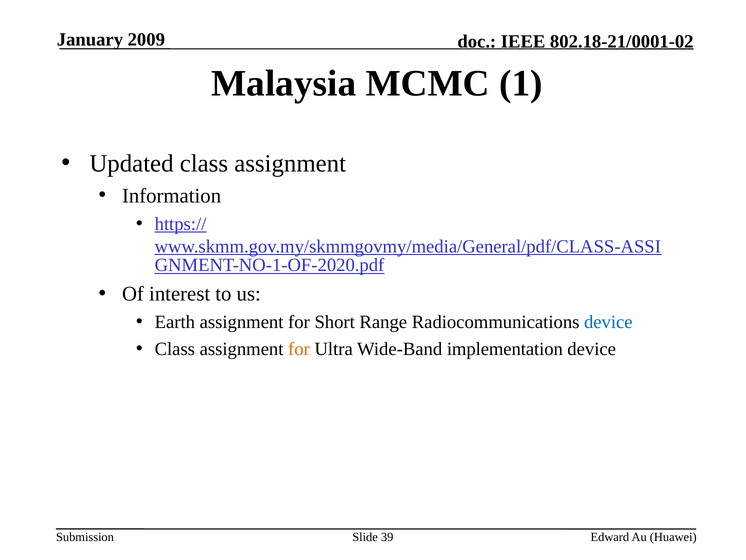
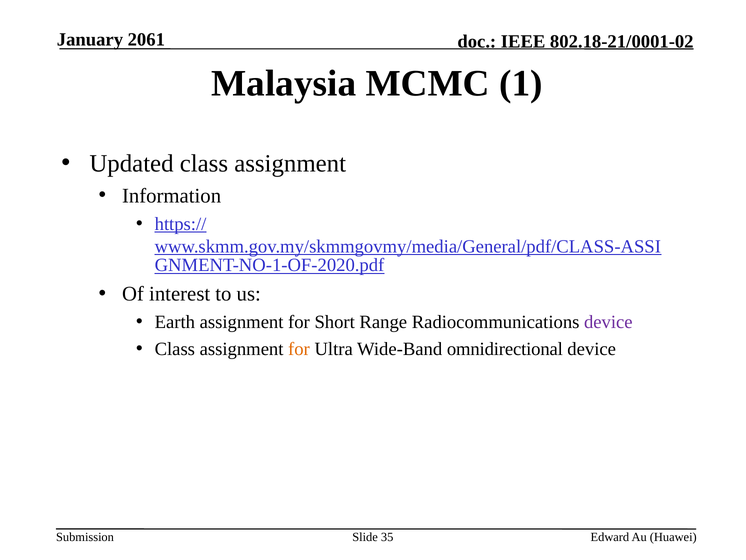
2009: 2009 -> 2061 (146, 40)
device colour: blue -> purple (608, 322)
implementation: implementation -> omnidirectional (505, 349)
39: 39 -> 35 (387, 537)
